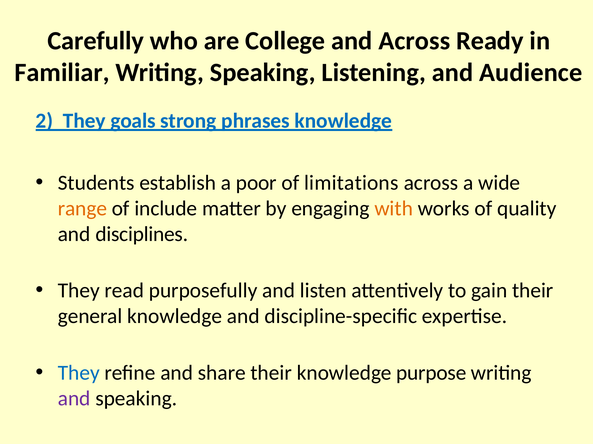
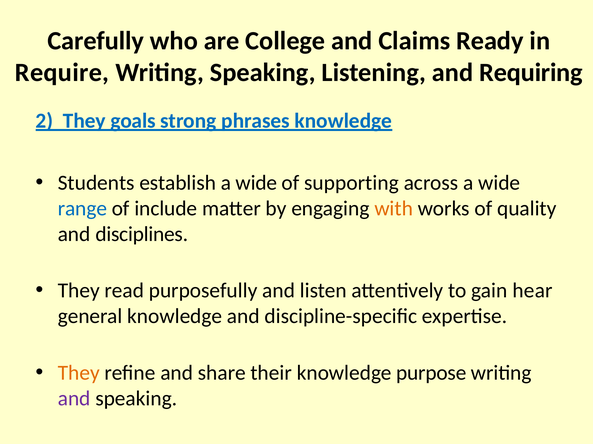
and Across: Across -> Claims (414, 41)
Familiar: Familiar -> Require (62, 73)
Audience: Audience -> Requiring (531, 73)
establish a poor: poor -> wide (256, 183)
limitations: limitations -> supporting (351, 183)
range colour: orange -> blue (82, 209)
gain their: their -> hear (533, 291)
They colour: blue -> orange (79, 373)
